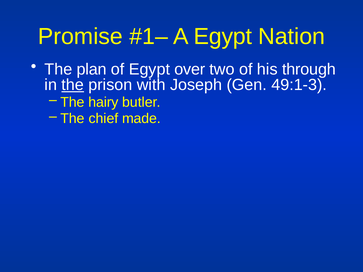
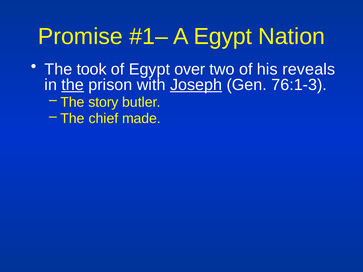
plan: plan -> took (92, 69)
through: through -> reveals (309, 69)
Joseph underline: none -> present (196, 85)
49:1-3: 49:1-3 -> 76:1-3 (299, 85)
hairy: hairy -> story (103, 102)
